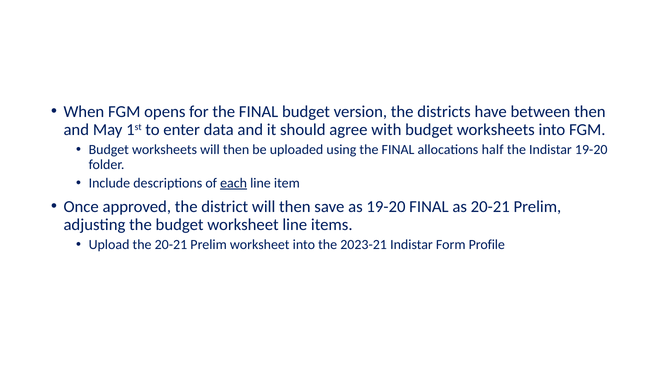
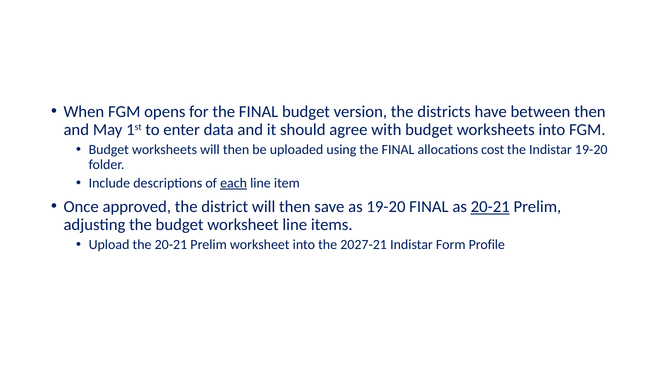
half: half -> cost (493, 150)
20-21 underline: none -> present (490, 207)
2023-21: 2023-21 -> 2027-21 (364, 245)
